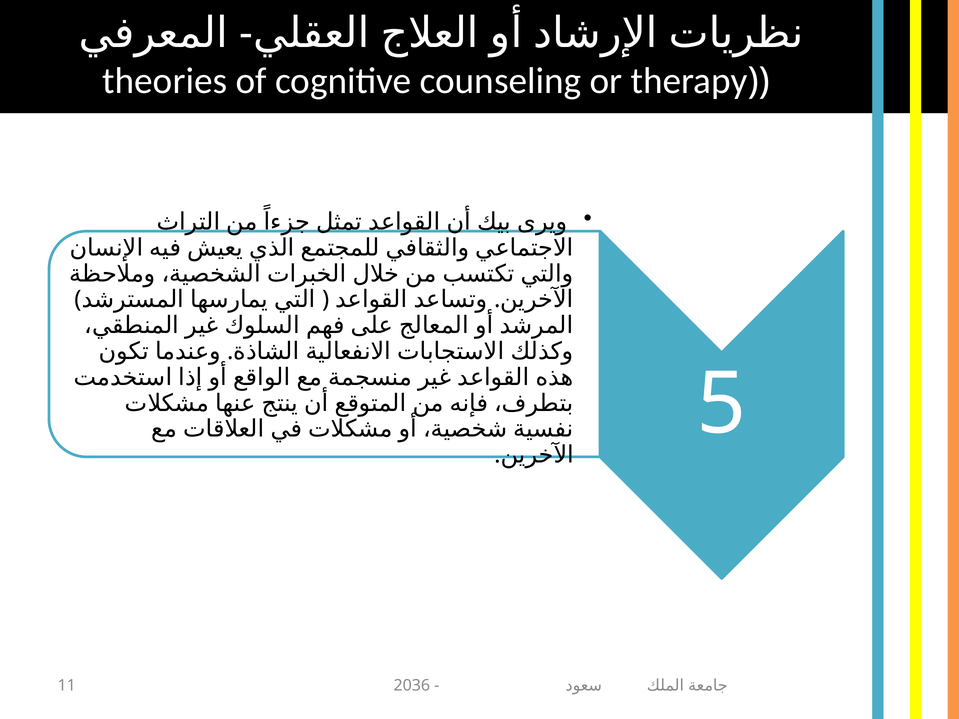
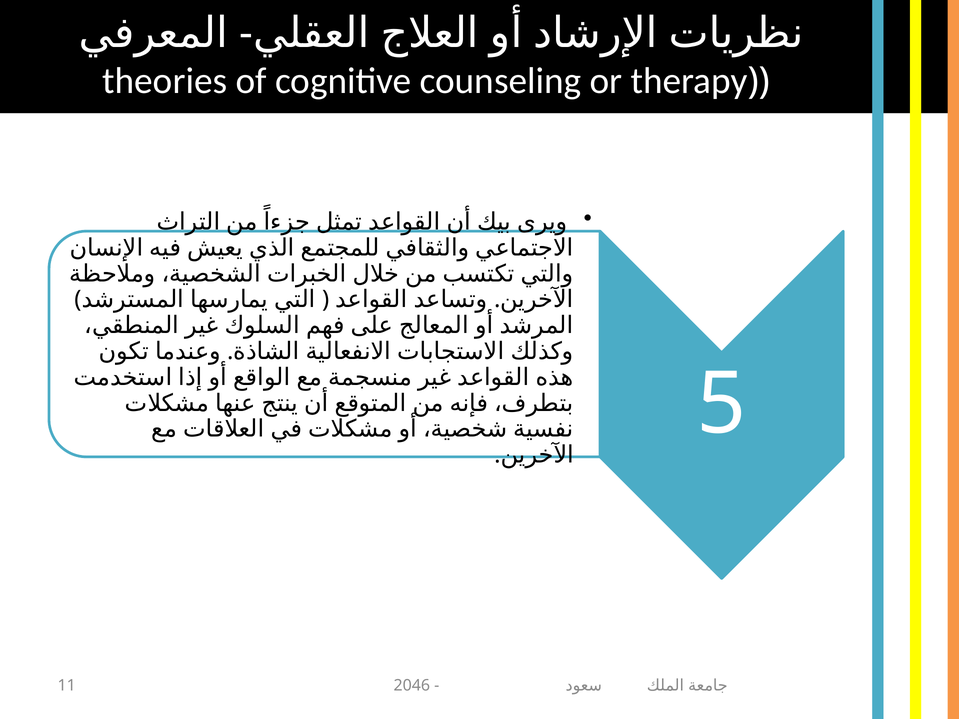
2036: 2036 -> 2046 (412, 686)
